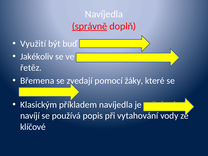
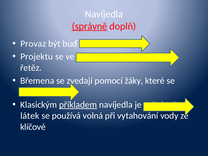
Využití: Využití -> Provaz (33, 44)
Jakékoliv: Jakékoliv -> Projektu (37, 57)
příkladem underline: none -> present (78, 105)
navíjí: navíjí -> látek (30, 116)
popis: popis -> volná (93, 116)
